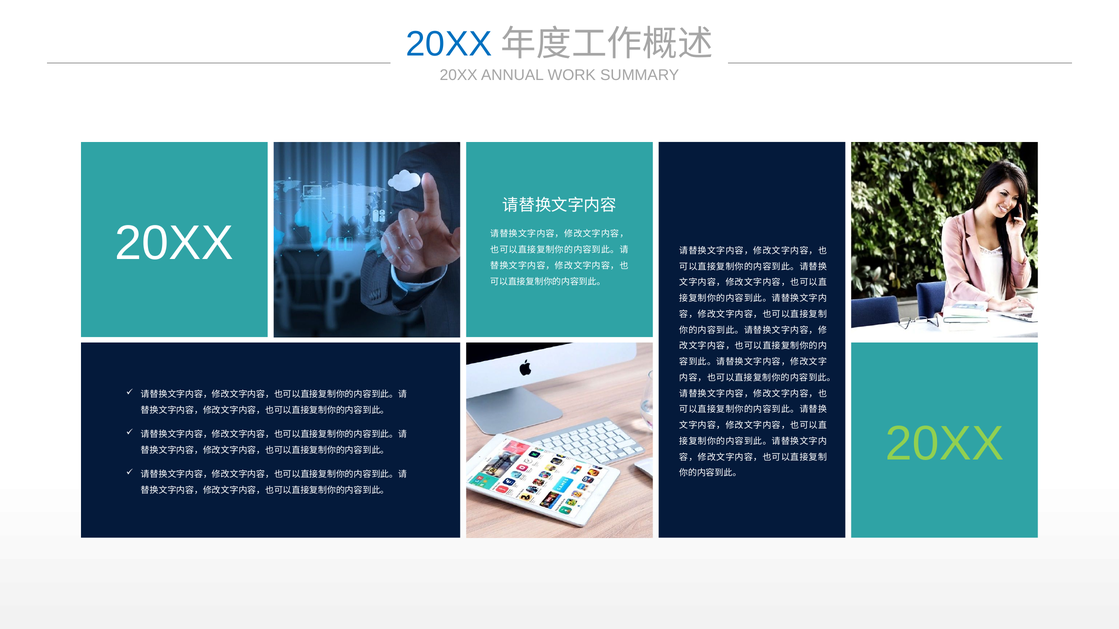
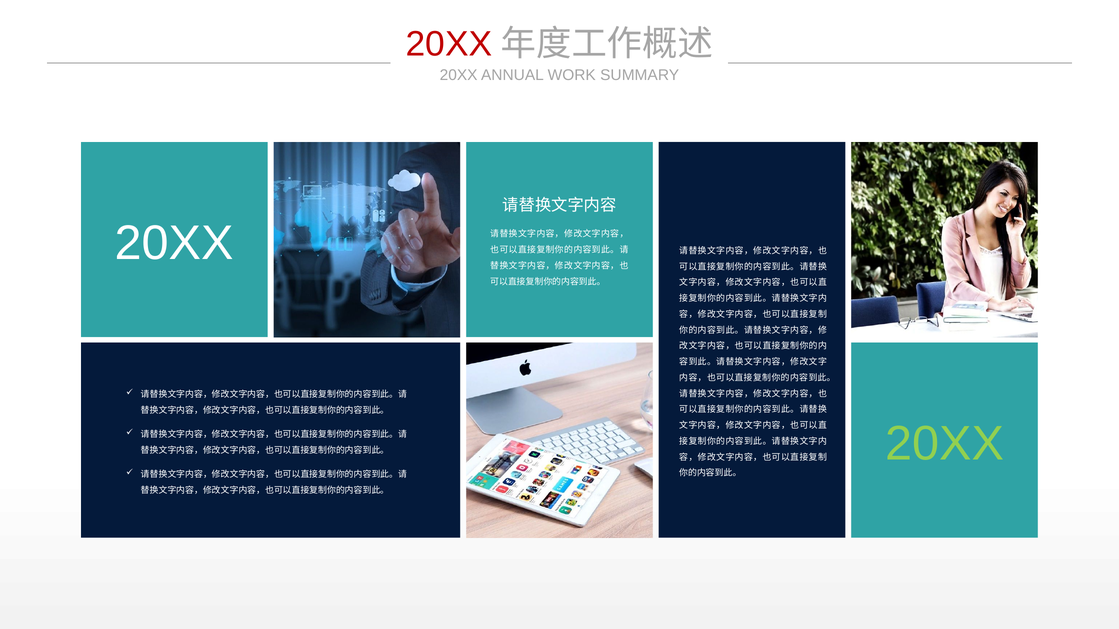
20XX colour: blue -> red (449, 44)
